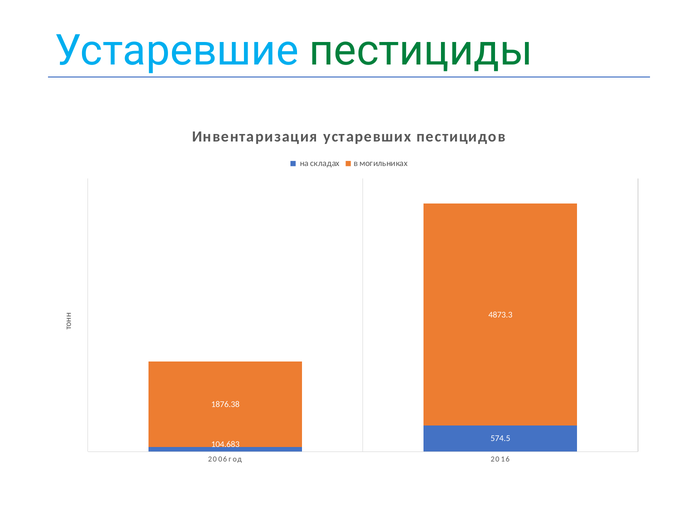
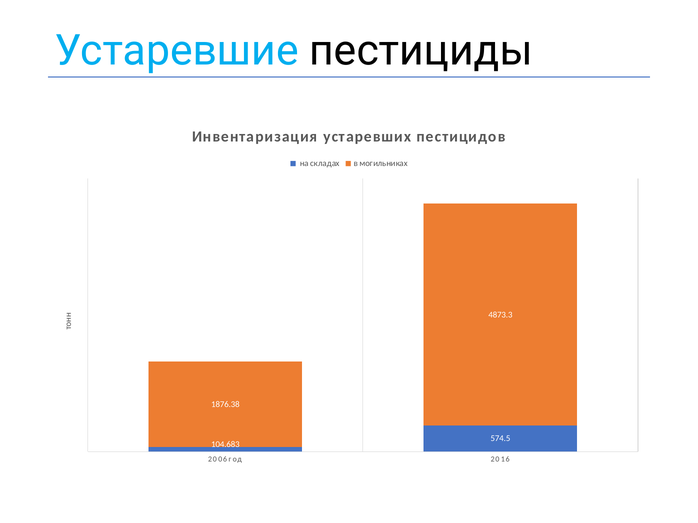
пестициды colour: green -> black (421, 51)
